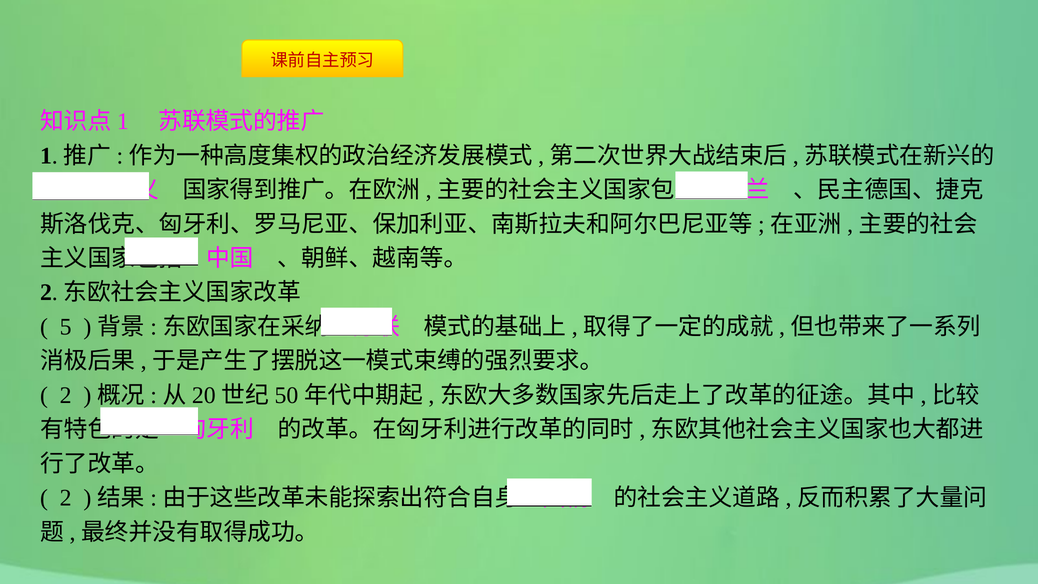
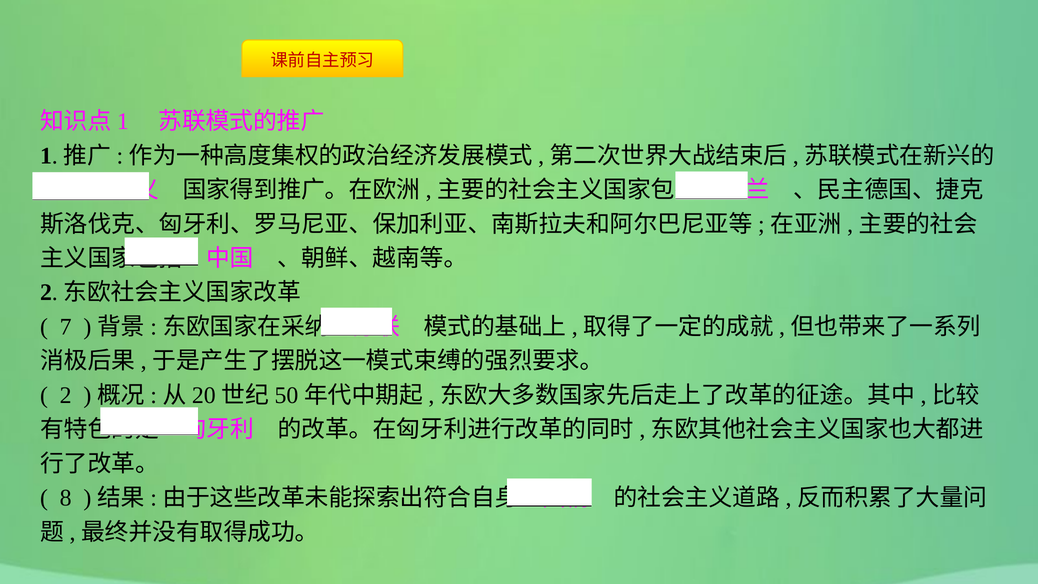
5: 5 -> 7 (66, 327)
2: 2 -> 8 (66, 498)
